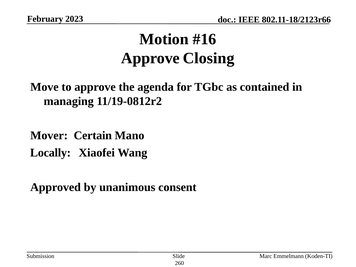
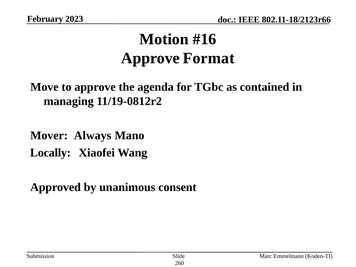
Closing: Closing -> Format (209, 58)
Certain: Certain -> Always (93, 136)
